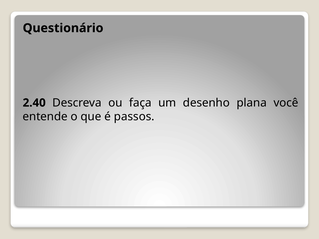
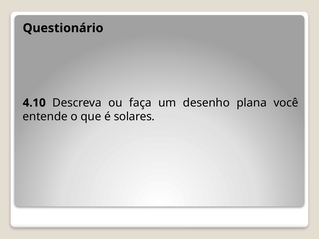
2.40: 2.40 -> 4.10 (34, 103)
passos: passos -> solares (134, 117)
